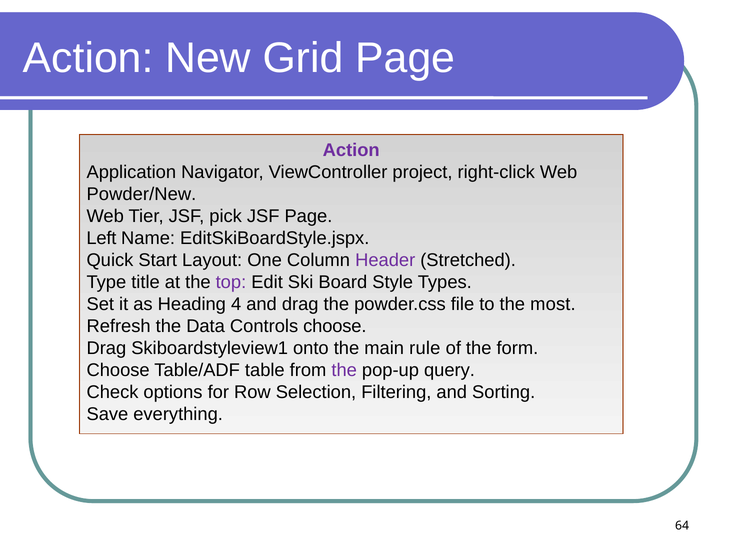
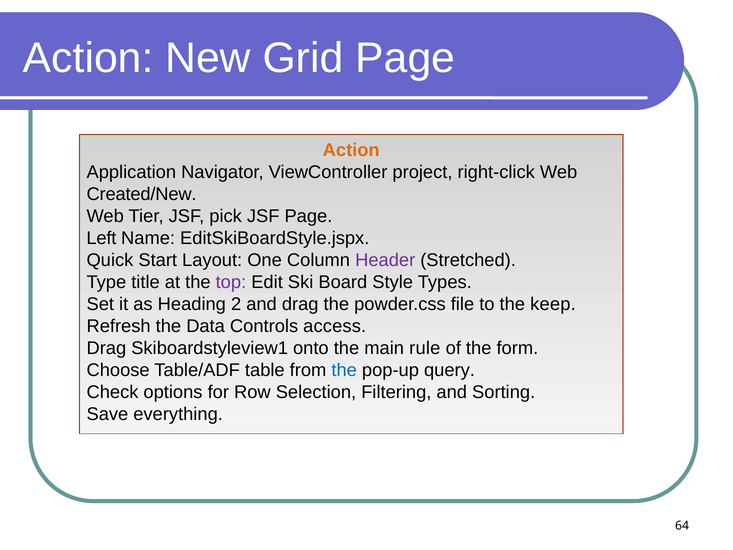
Action colour: purple -> orange (351, 150)
Powder/New: Powder/New -> Created/New (142, 194)
4: 4 -> 2 (236, 304)
most: most -> keep (553, 304)
Controls choose: choose -> access (335, 326)
the colour: purple -> blue (344, 370)
